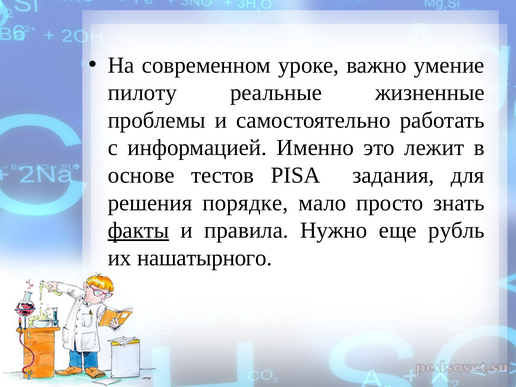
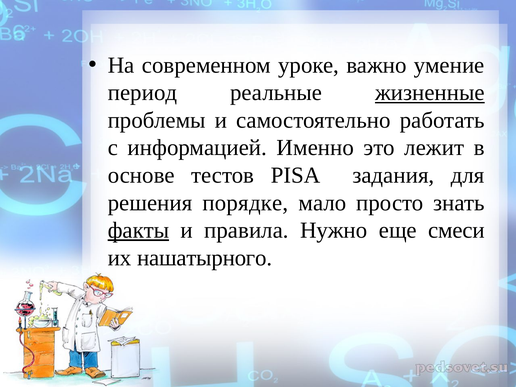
пилоту: пилоту -> период (142, 93)
жизненные underline: none -> present (430, 93)
рубль: рубль -> смеси (457, 230)
